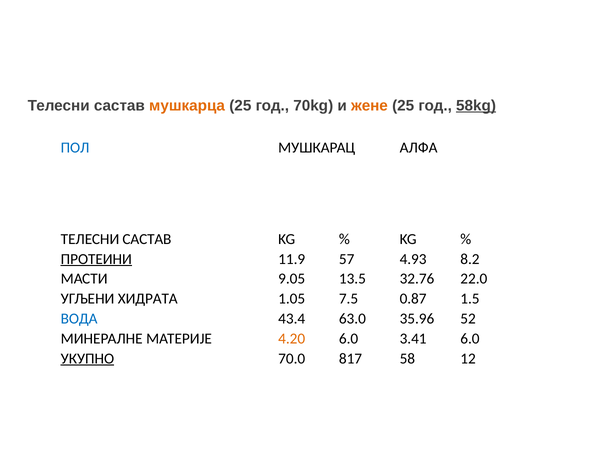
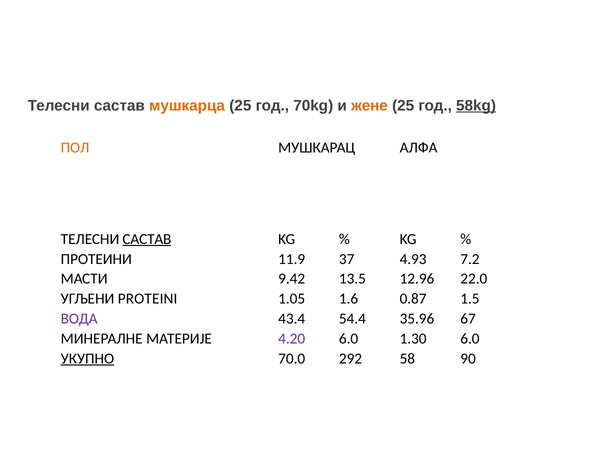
ПОЛ colour: blue -> orange (75, 148)
САСТАВ underline: none -> present (147, 239)
ПРОТЕИНИ underline: present -> none (96, 259)
57: 57 -> 37 (347, 259)
8.2: 8.2 -> 7.2 (470, 259)
9.05: 9.05 -> 9.42 (292, 279)
32.76: 32.76 -> 12.96 (417, 279)
ХИДРАТА: ХИДРАТА -> PROTEINI (148, 299)
7.5: 7.5 -> 1.6 (349, 299)
ВОДА colour: blue -> purple (79, 319)
63.0: 63.0 -> 54.4 (352, 319)
52: 52 -> 67 (468, 319)
4.20 colour: orange -> purple (292, 339)
3.41: 3.41 -> 1.30 (413, 339)
817: 817 -> 292 (351, 359)
12: 12 -> 90 (468, 359)
